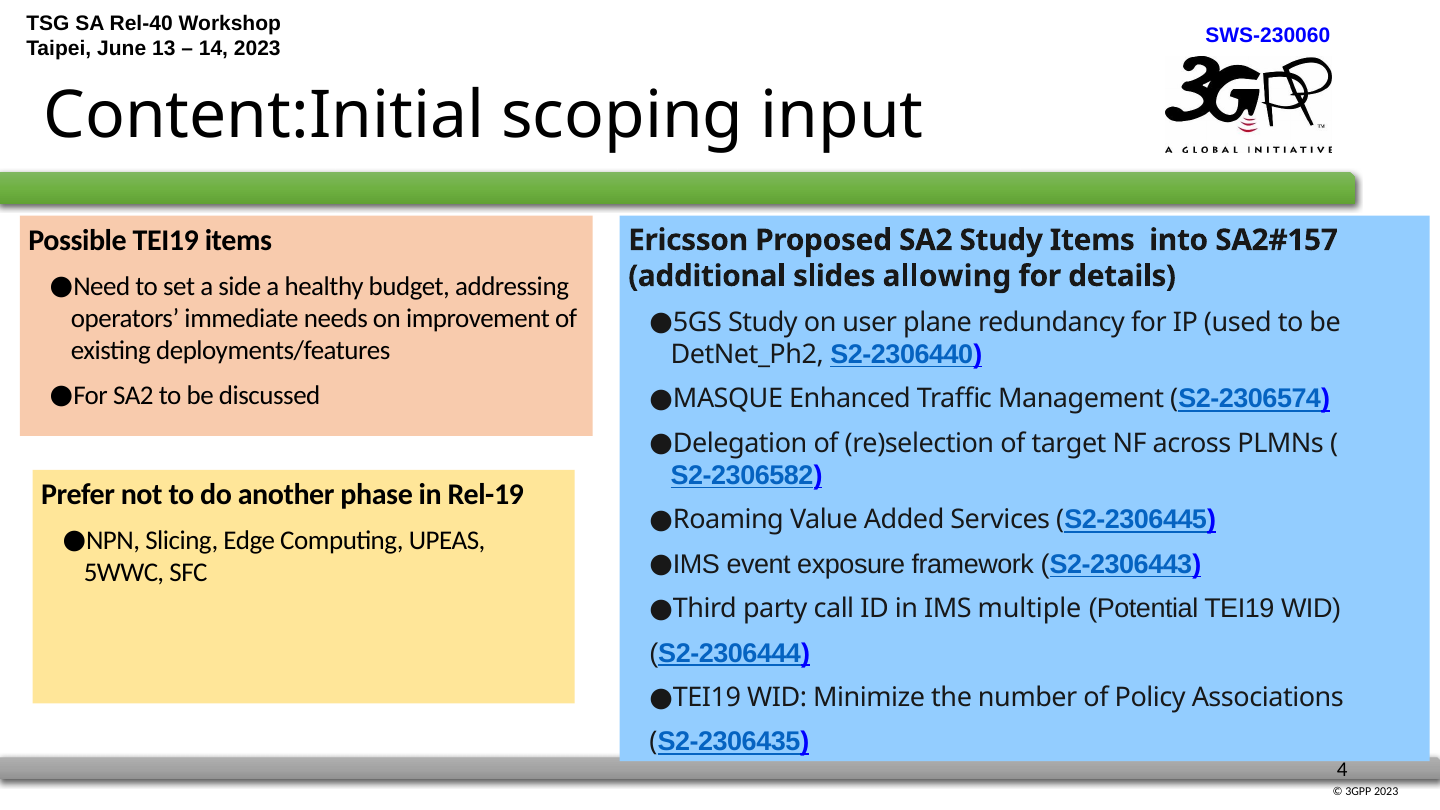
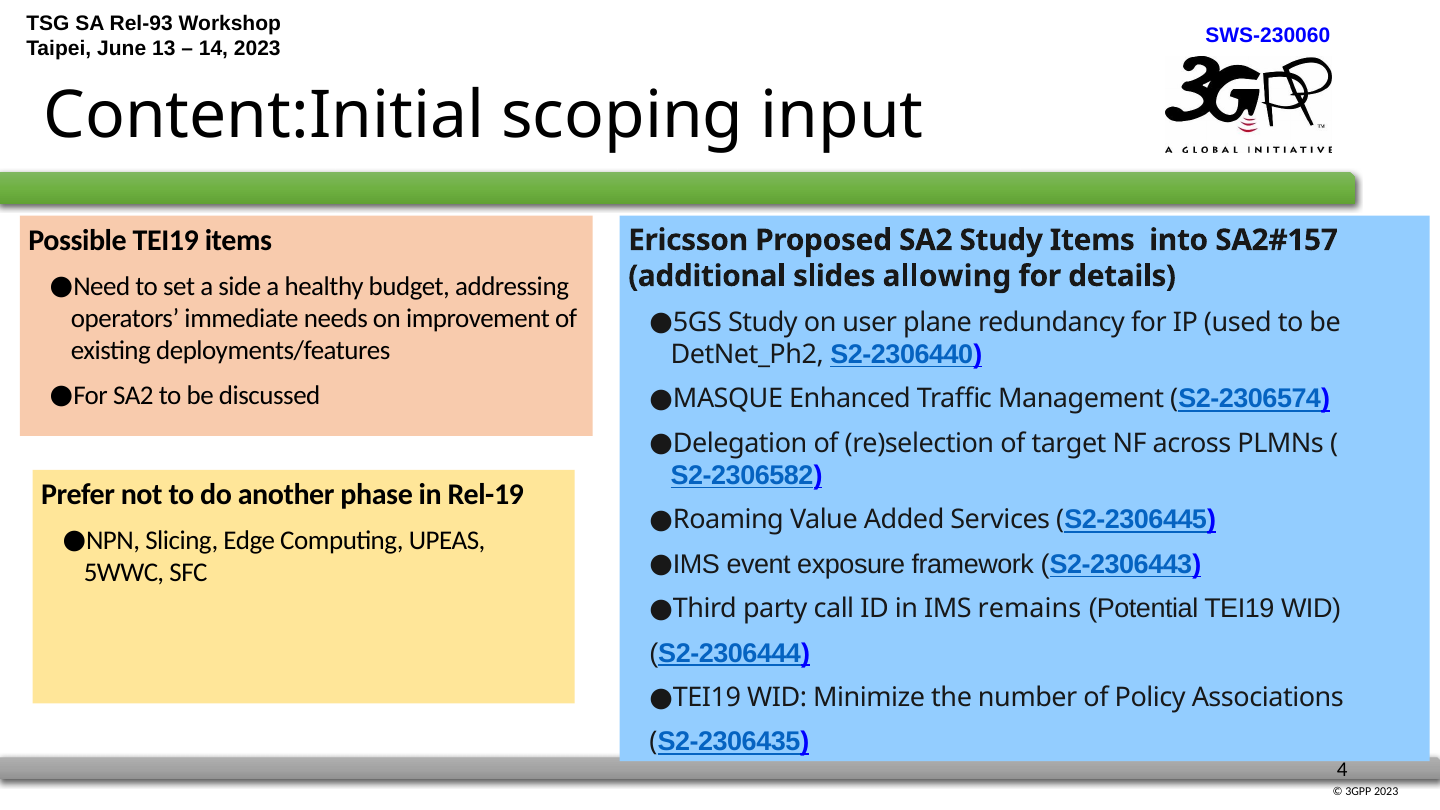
Rel-40: Rel-40 -> Rel-93 (141, 24)
multiple: multiple -> remains (1030, 609)
